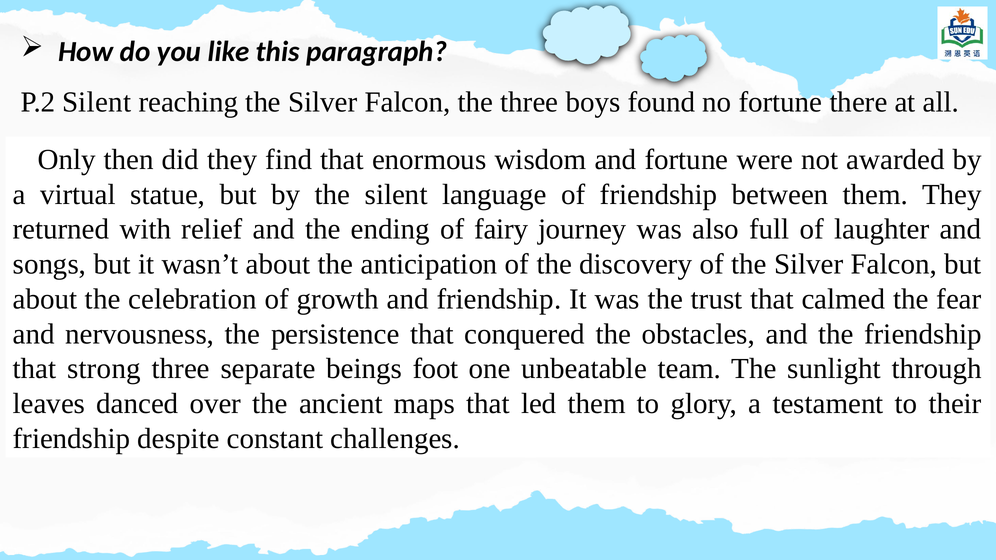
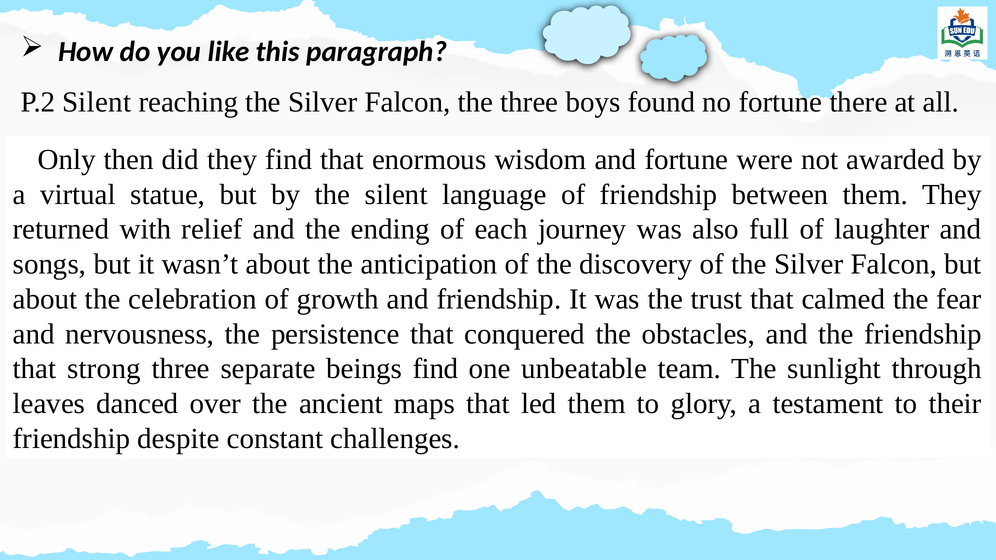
fairy: fairy -> each (501, 229)
beings foot: foot -> find (436, 369)
